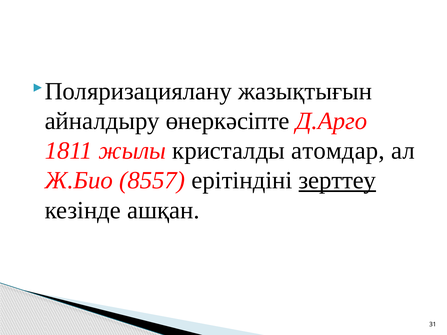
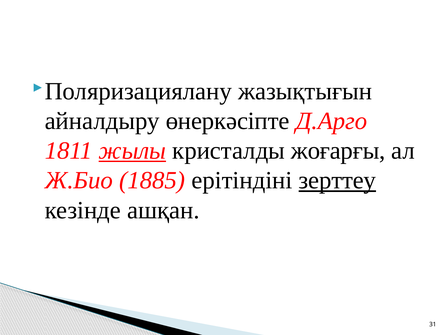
жылы underline: none -> present (132, 151)
атомдар: атомдар -> жоғарғы (338, 151)
8557: 8557 -> 1885 (152, 181)
